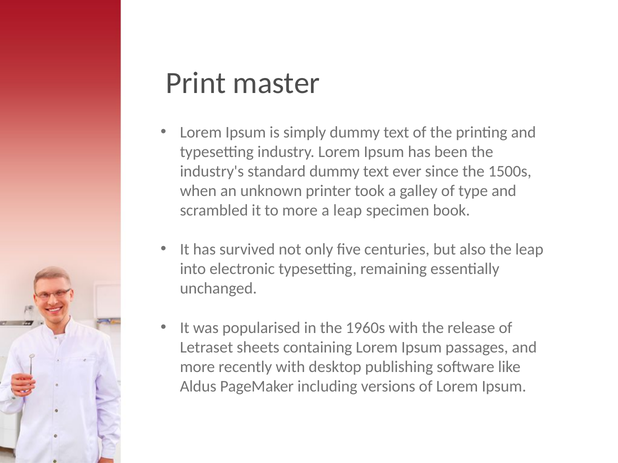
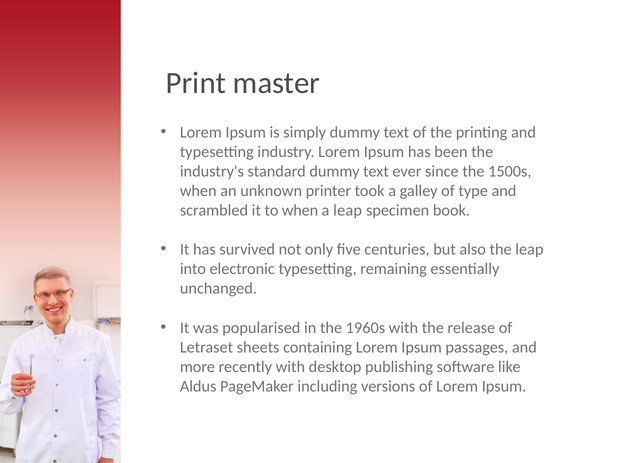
to more: more -> when (300, 211)
